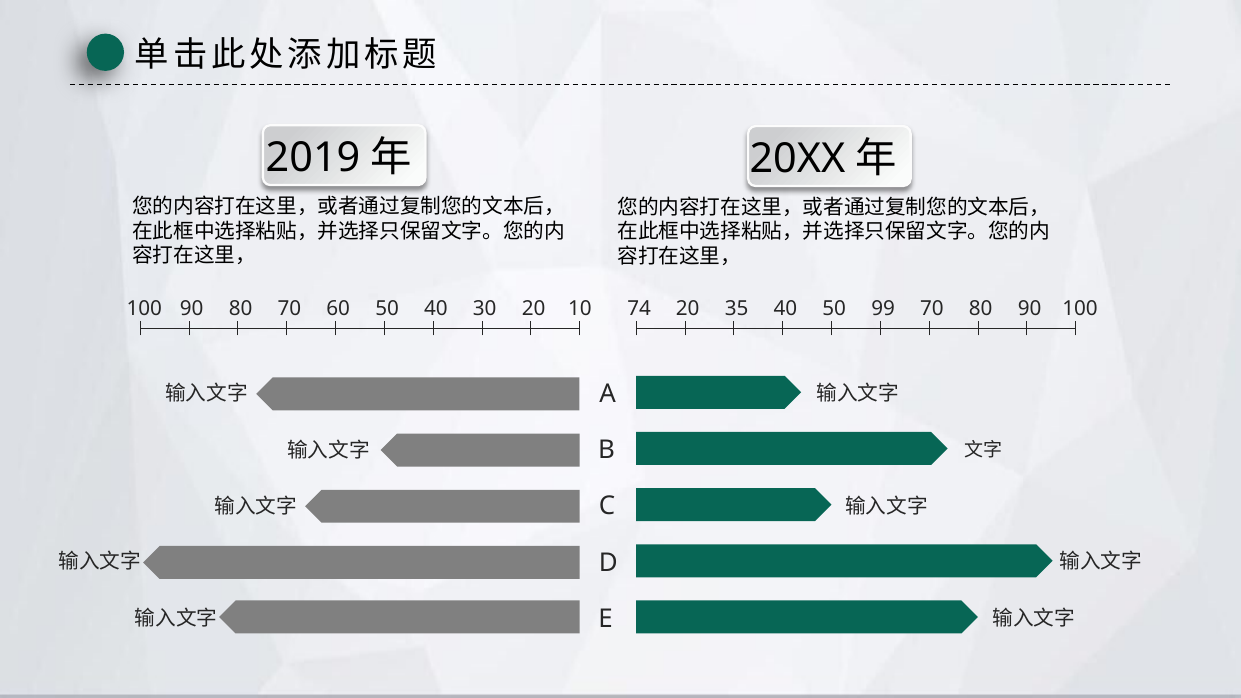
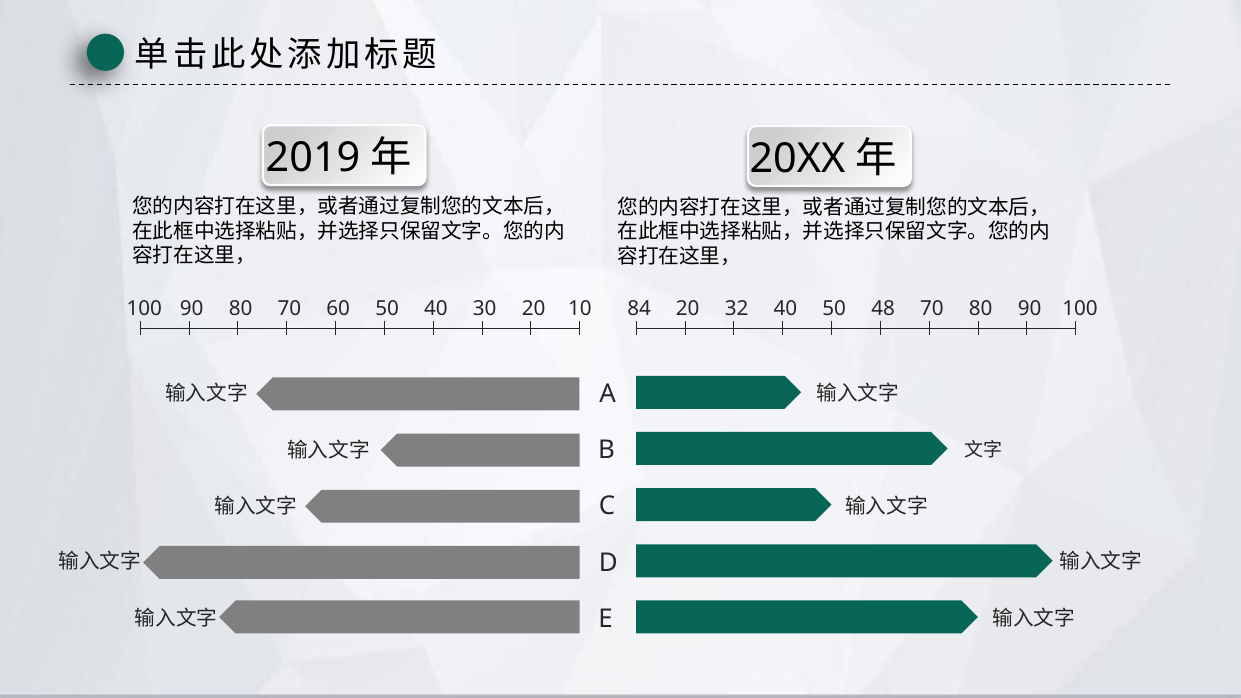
74: 74 -> 84 (639, 309)
35: 35 -> 32 (737, 309)
99: 99 -> 48 (883, 309)
